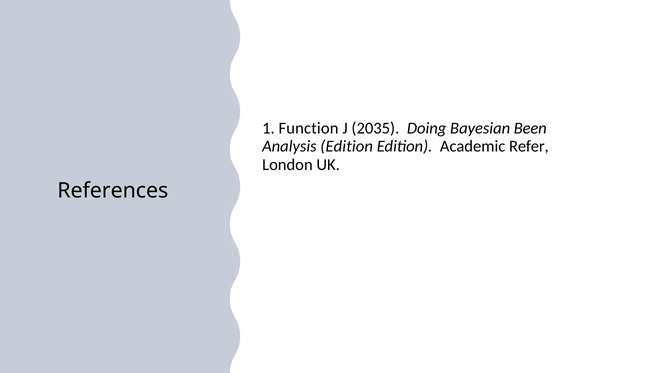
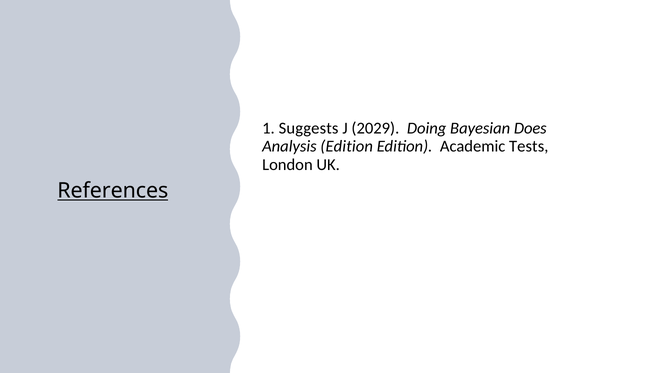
Function: Function -> Suggests (309, 128)
2035: 2035 -> 2029 (375, 128)
Been: Been -> Does (530, 128)
Refer: Refer -> Tests (529, 146)
References underline: none -> present (113, 191)
